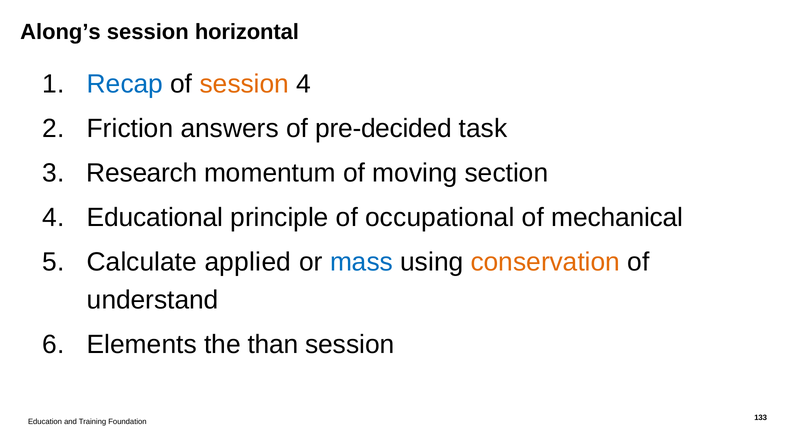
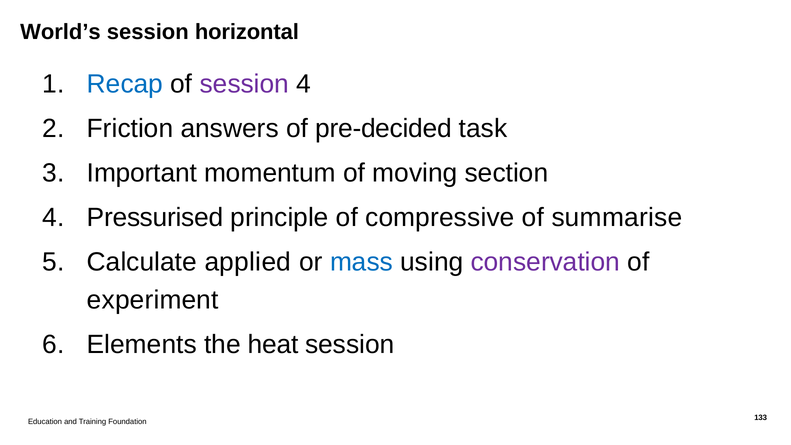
Along’s: Along’s -> World’s (60, 32)
session colour: orange -> purple (244, 84)
Research: Research -> Important (142, 173)
Educational: Educational -> Pressurised (155, 217)
occupational: occupational -> compressive (440, 217)
mechanical: mechanical -> summarise (617, 217)
conservation colour: orange -> purple (545, 262)
understand: understand -> experiment (153, 300)
than: than -> heat (273, 345)
